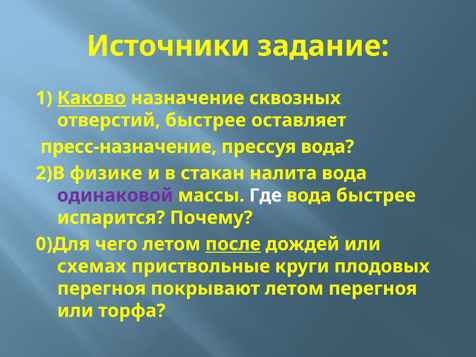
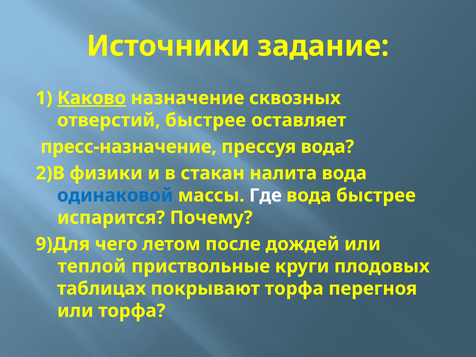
физике: физике -> физики (106, 173)
одинаковой colour: purple -> blue (115, 195)
0)Для: 0)Для -> 9)Для (63, 244)
после underline: present -> none (233, 244)
схемах: схемах -> теплой (92, 266)
перегноя: перегноя -> таблицах (102, 289)
покрывают летом: летом -> торфа (294, 289)
